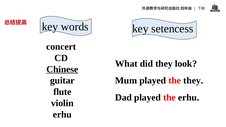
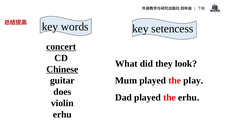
concert underline: none -> present (61, 47)
the they: they -> play (193, 81)
flute: flute -> does (62, 92)
